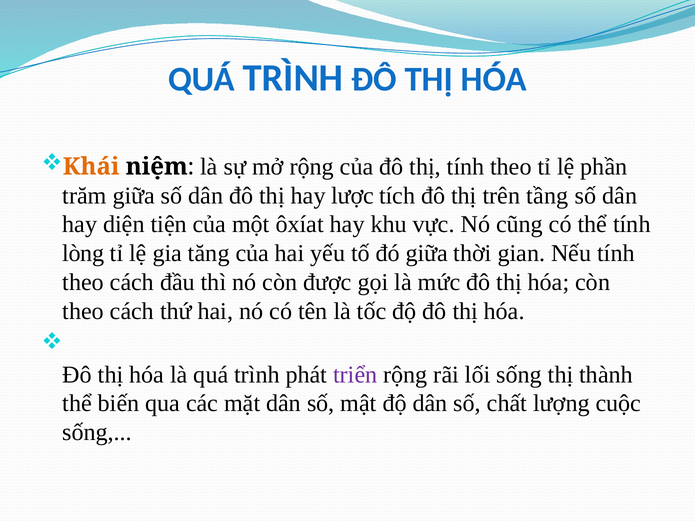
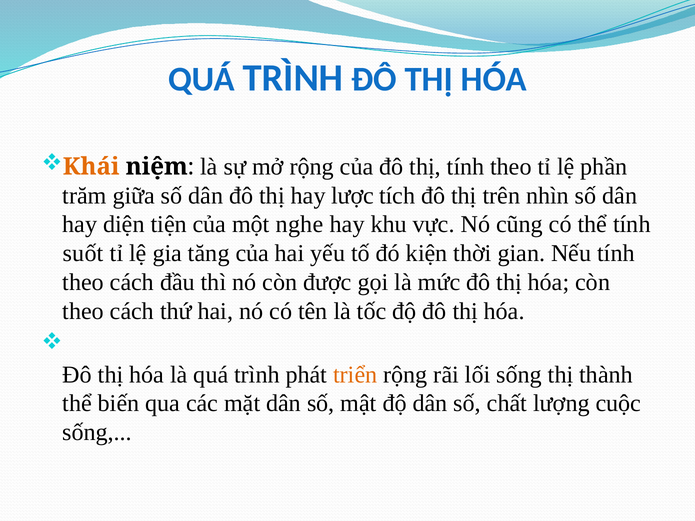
tầng: tầng -> nhìn (548, 196)
ôxíat: ôxíat -> nghe (300, 225)
lòng: lòng -> suốt (83, 254)
đó giữa: giữa -> kiện (427, 254)
triển colour: purple -> orange (355, 375)
